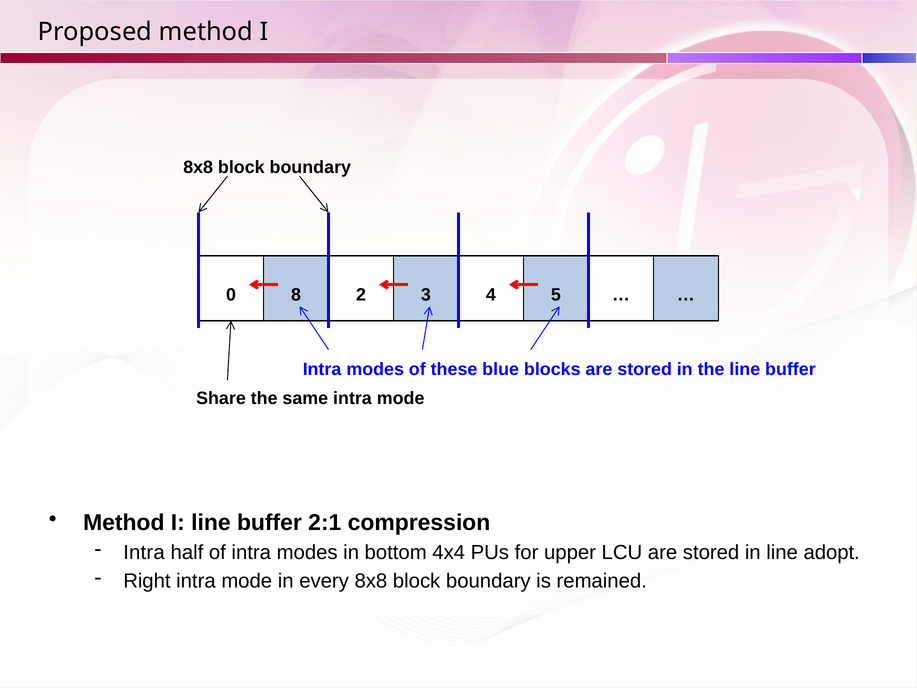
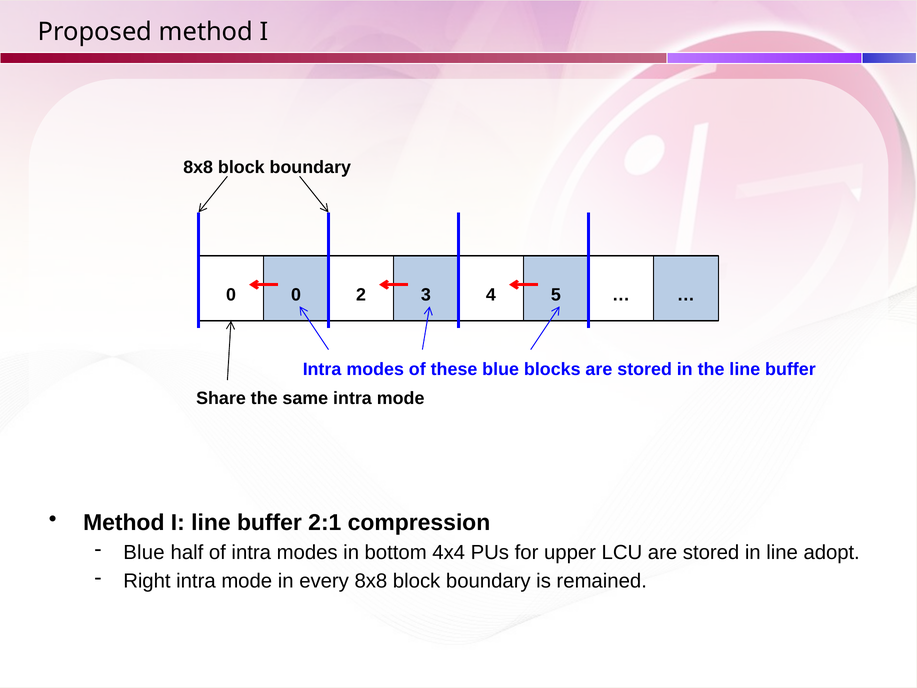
0 8: 8 -> 0 (296, 295)
Intra: Intra -> Blue (144, 553)
